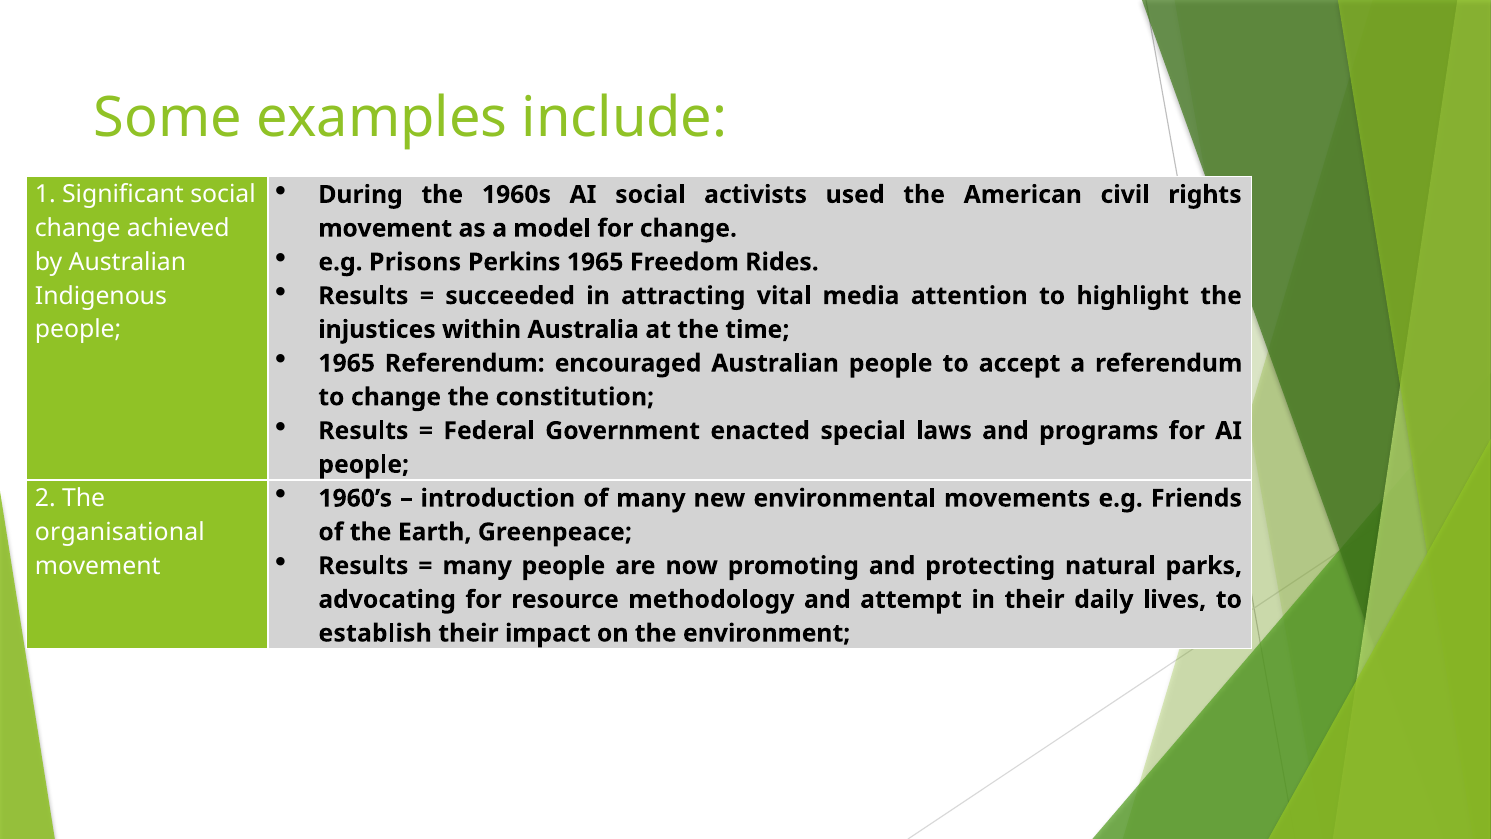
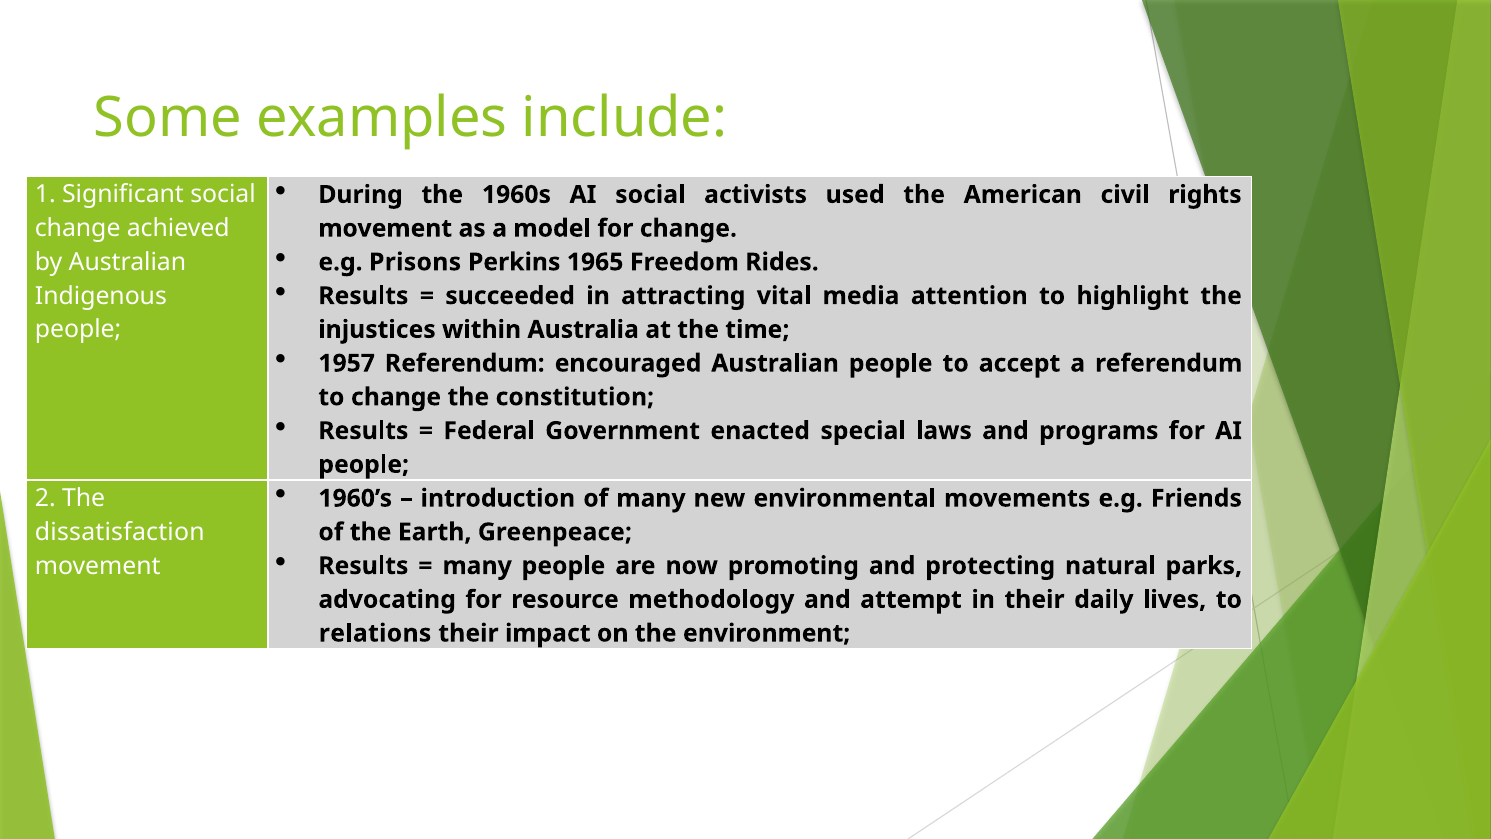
1965: 1965 -> 1957 (347, 363)
organisational: organisational -> dissatisfaction (120, 532)
establish: establish -> relations (375, 633)
